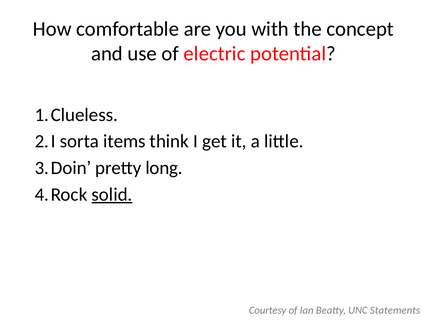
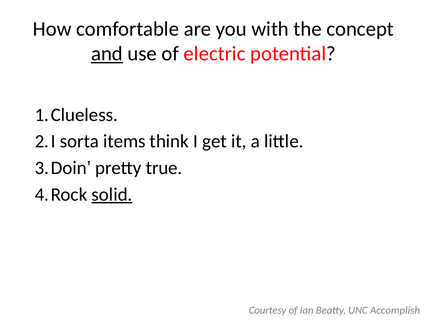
and underline: none -> present (107, 54)
long: long -> true (164, 168)
Statements: Statements -> Accomplish (395, 311)
